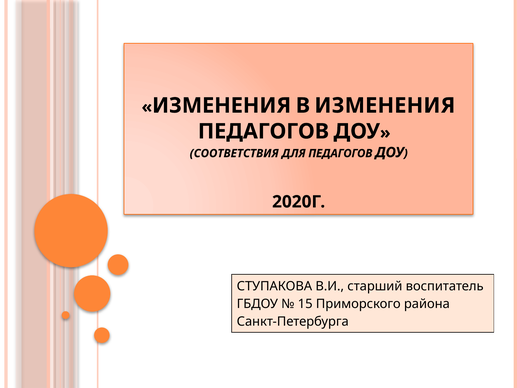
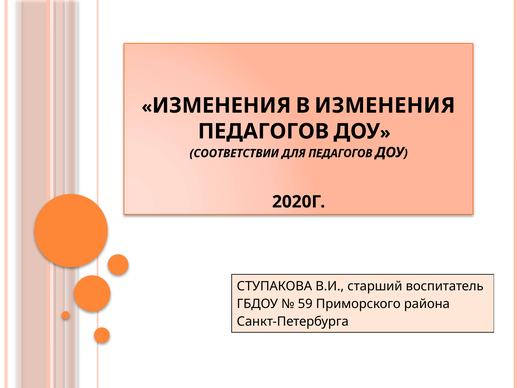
СООТВЕТСТВИЯ: СООТВЕТСТВИЯ -> СООТВЕТСТВИИ (234, 153)
15: 15 -> 59 (305, 304)
